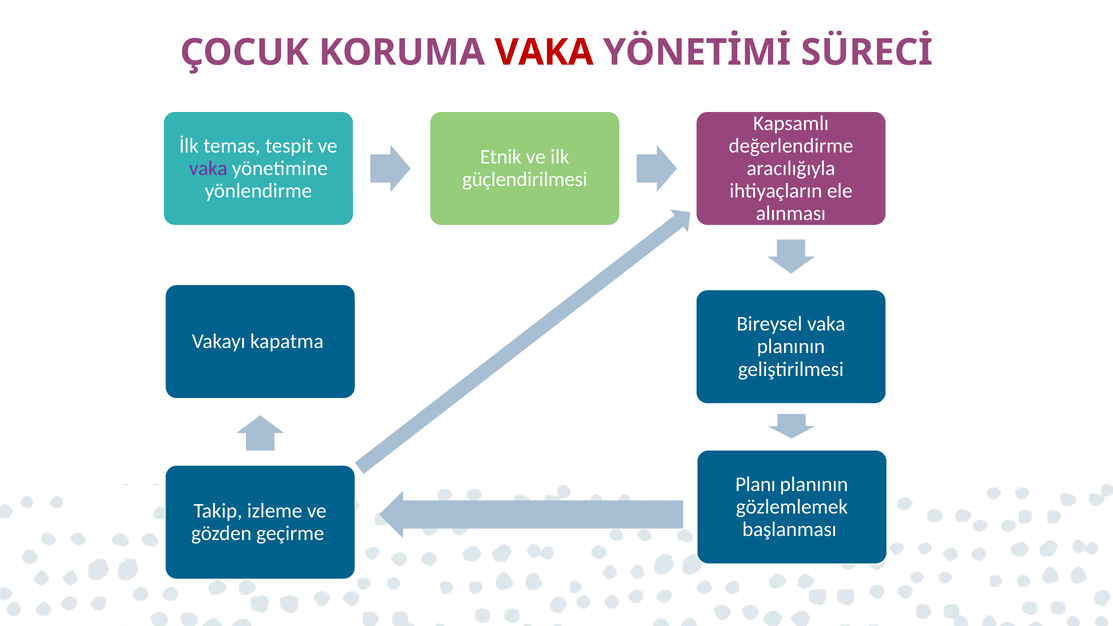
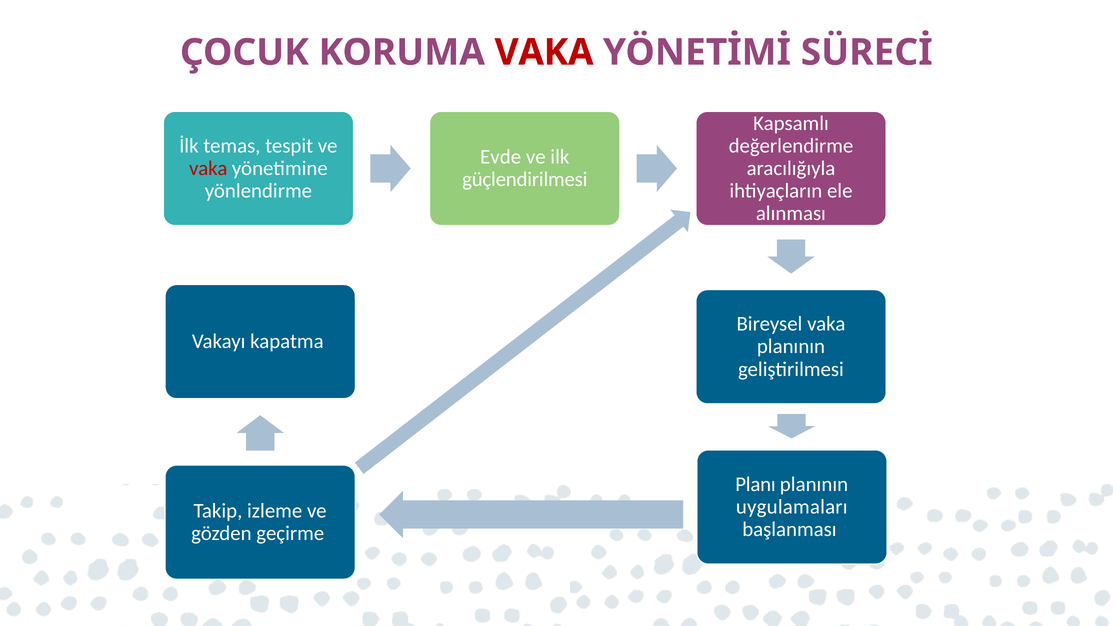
Etnik: Etnik -> Evde (501, 157)
vaka colour: purple -> red (208, 168)
gözlemlemek: gözlemlemek -> uygulamaları (792, 507)
